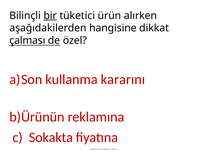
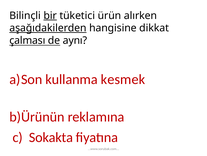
aşağıdakilerden underline: none -> present (48, 28)
özel: özel -> aynı (75, 40)
kararını: kararını -> kesmek (123, 79)
